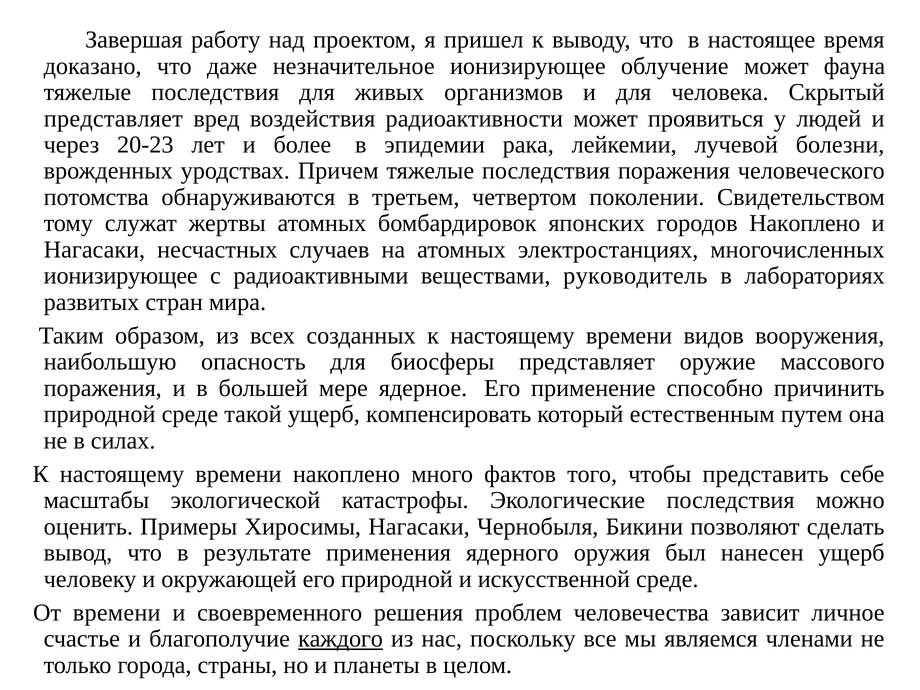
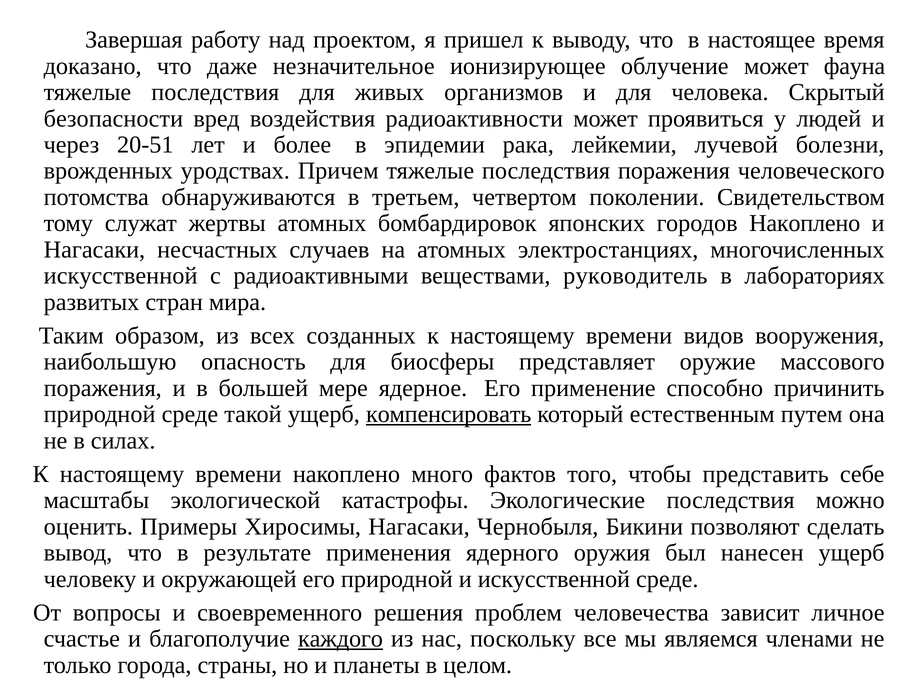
представляет: представляет -> безопасности (113, 119)
20-23: 20-23 -> 20-51 (145, 145)
ионизирующее: ионизирующее -> искусственной (121, 276)
компенсировать underline: none -> present (449, 414)
От времени: времени -> вопросы (117, 613)
